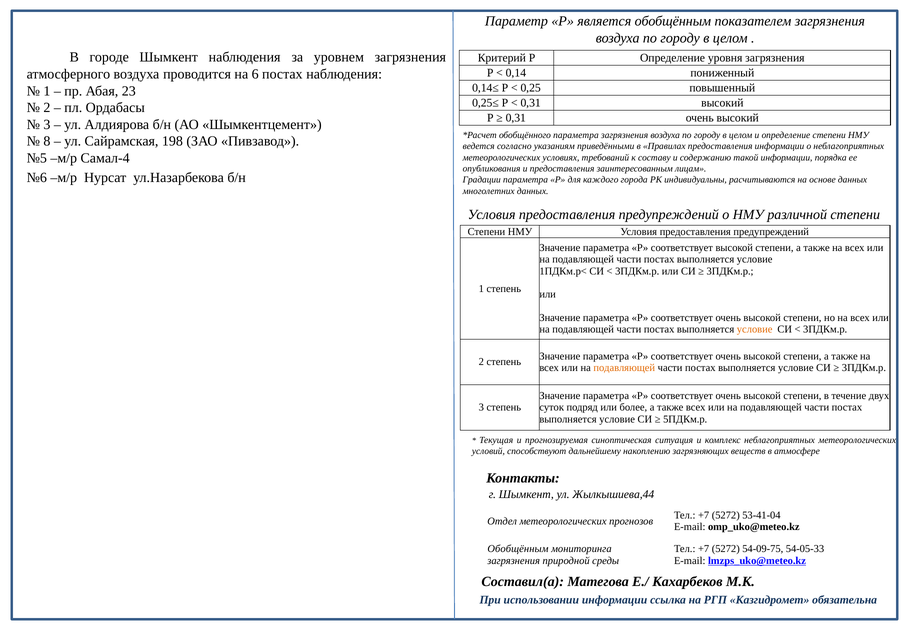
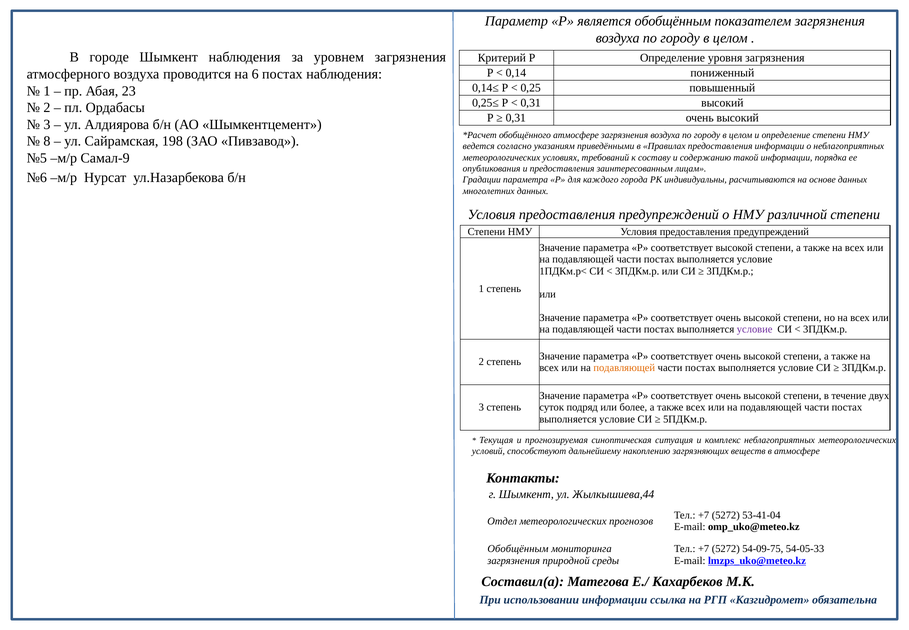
обобщённого параметра: параметра -> атмосфере (576, 135)
Самал-4: Самал-4 -> Самал-9 (105, 158)
условие colour: orange -> purple (755, 329)
